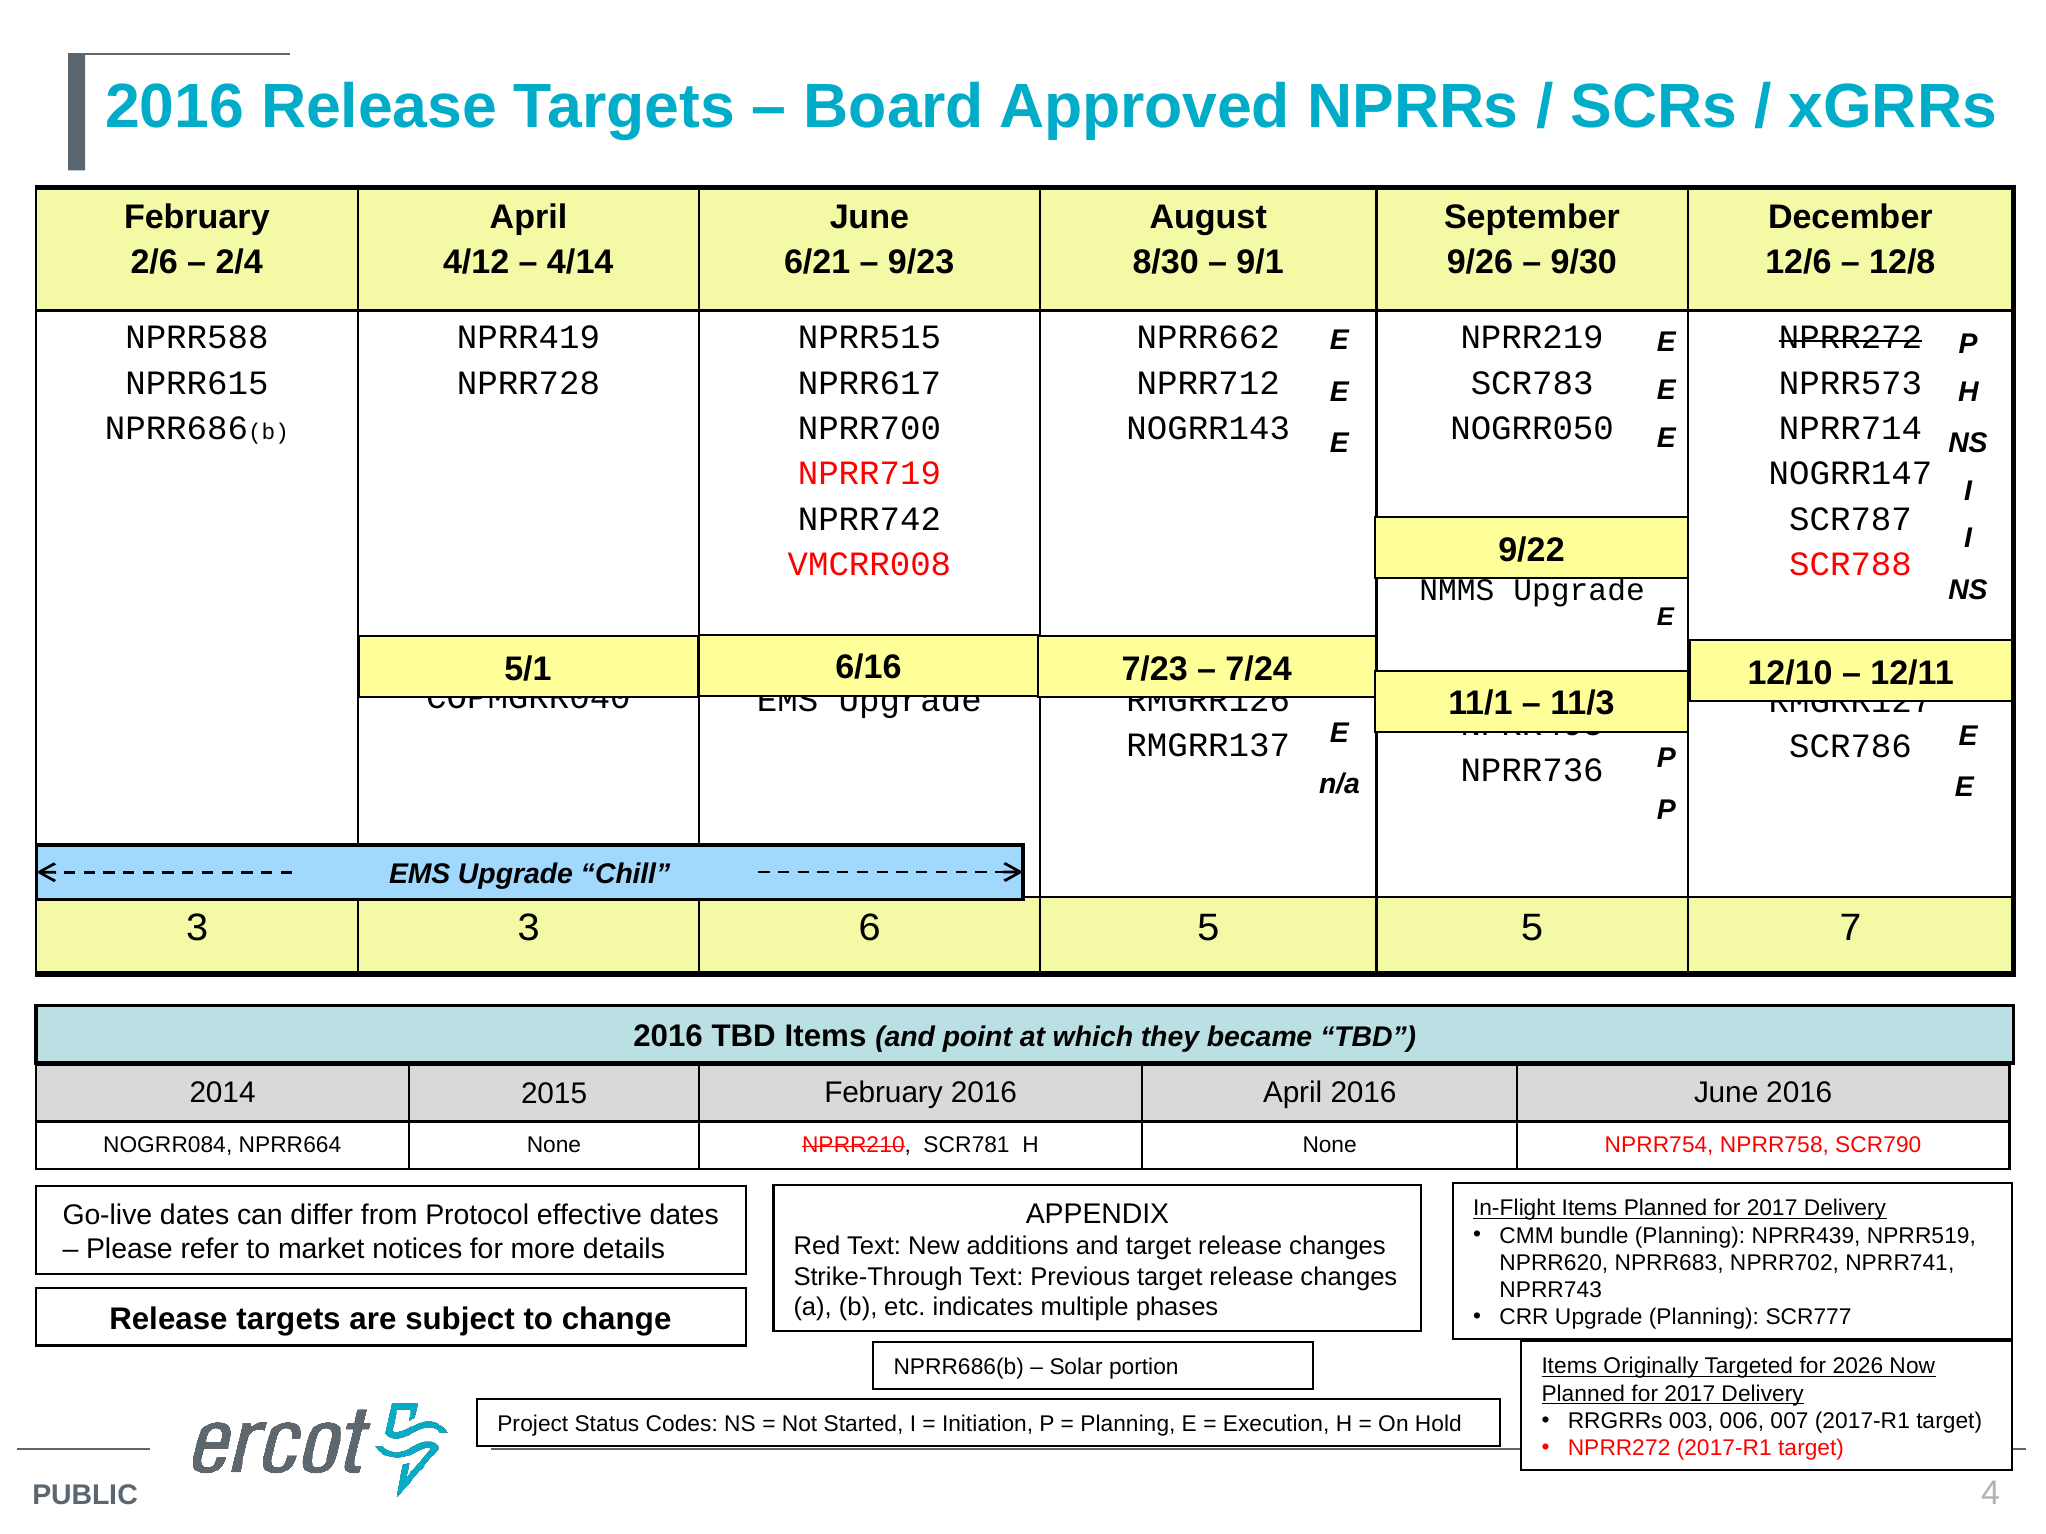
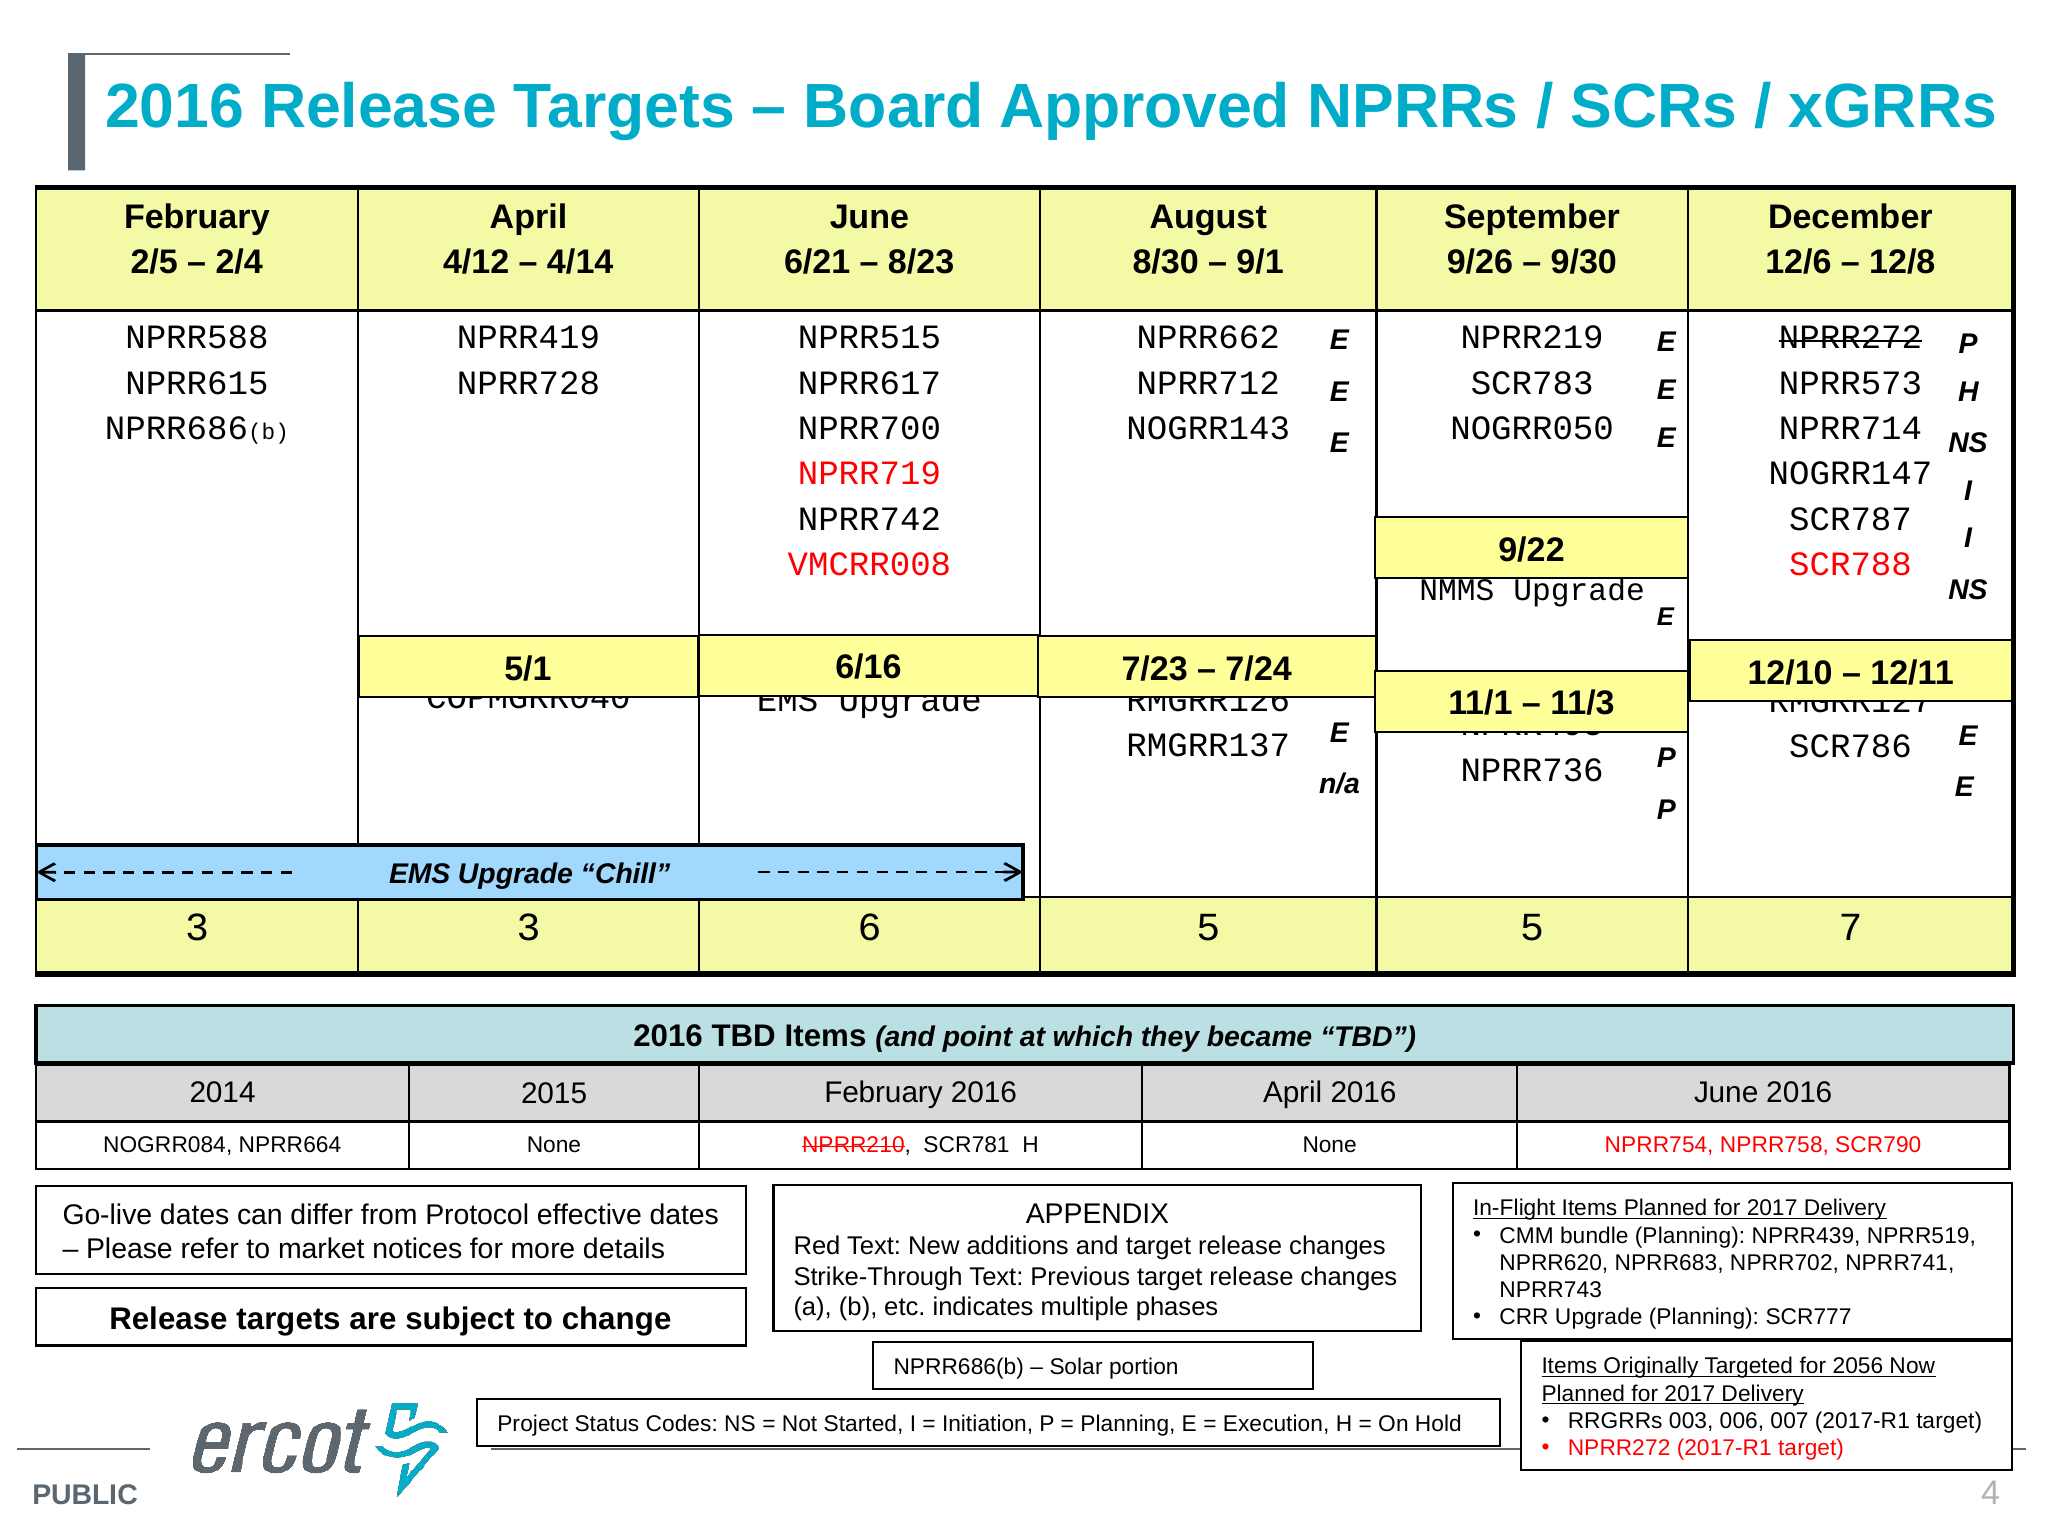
2/6: 2/6 -> 2/5 (154, 263)
9/23: 9/23 -> 8/23 (921, 263)
2026: 2026 -> 2056 (1858, 1367)
